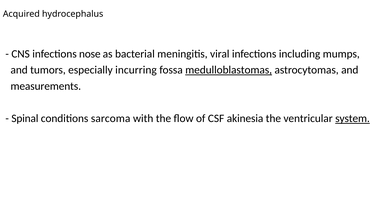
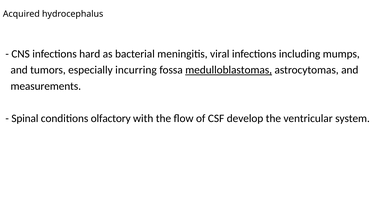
nose: nose -> hard (90, 54)
sarcoma: sarcoma -> olfactory (111, 119)
akinesia: akinesia -> develop (245, 119)
system underline: present -> none (352, 119)
